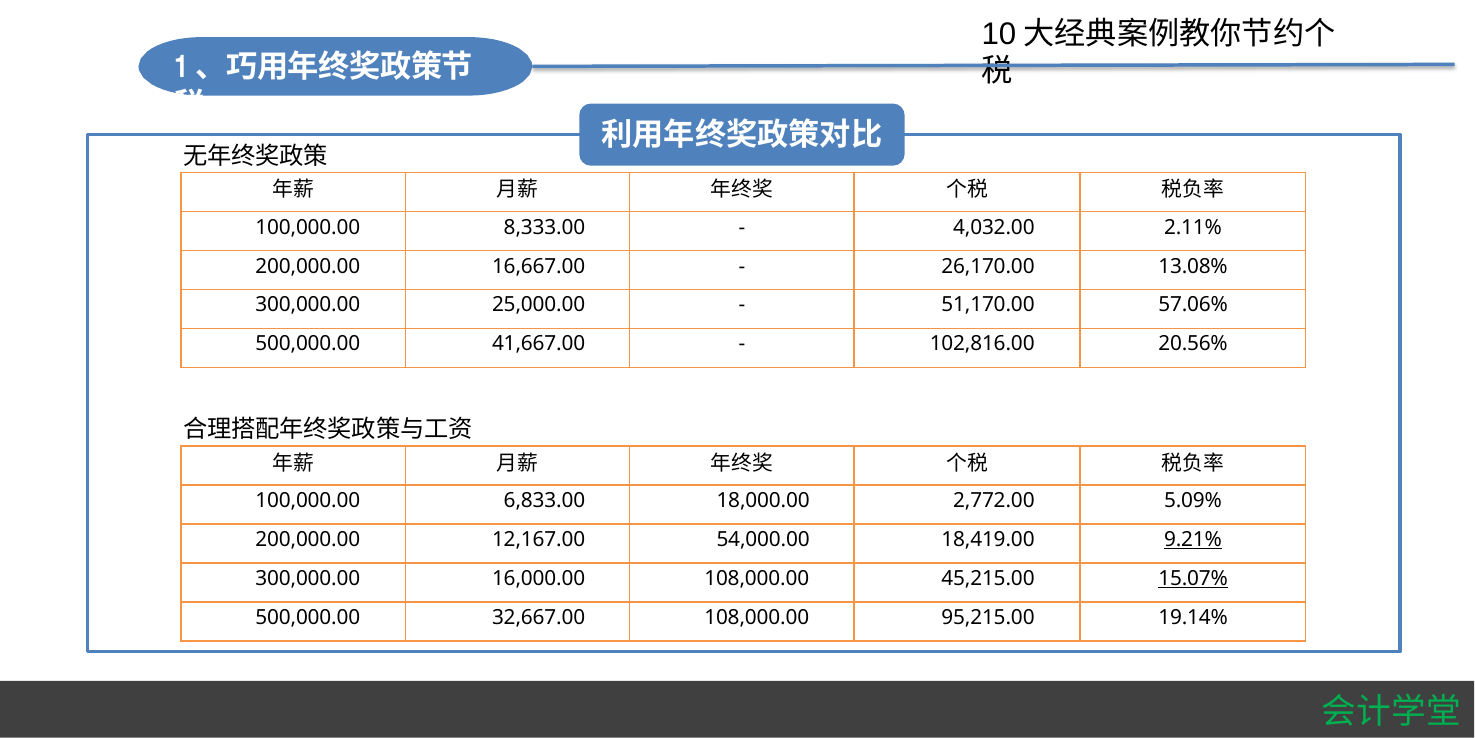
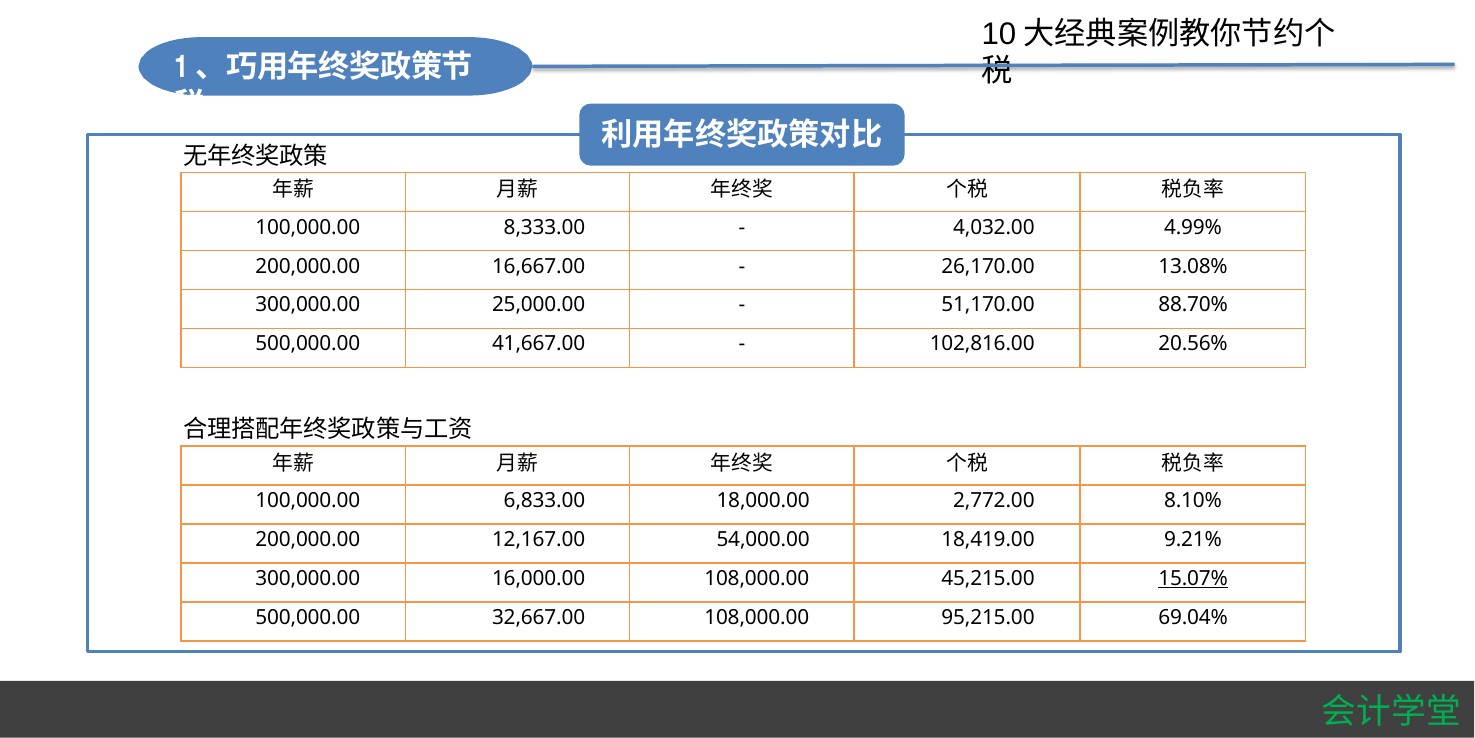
2.11%: 2.11% -> 4.99% (1193, 227)
57.06%: 57.06% -> 88.70% (1193, 305)
5.09%: 5.09% -> 8.10% (1193, 500)
9.21% underline: present -> none (1193, 539)
19.14%: 19.14% -> 69.04% (1193, 617)
